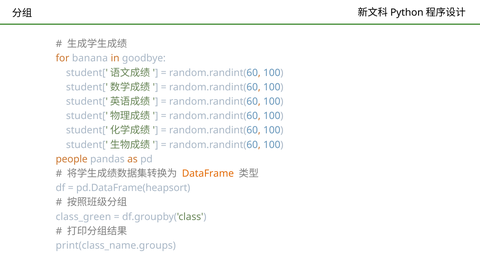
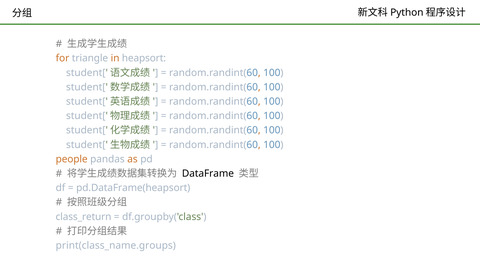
banana: banana -> triangle (90, 58)
goodbye: goodbye -> heapsort (144, 58)
DataFrame colour: orange -> black (208, 174)
class_green: class_green -> class_return (84, 217)
